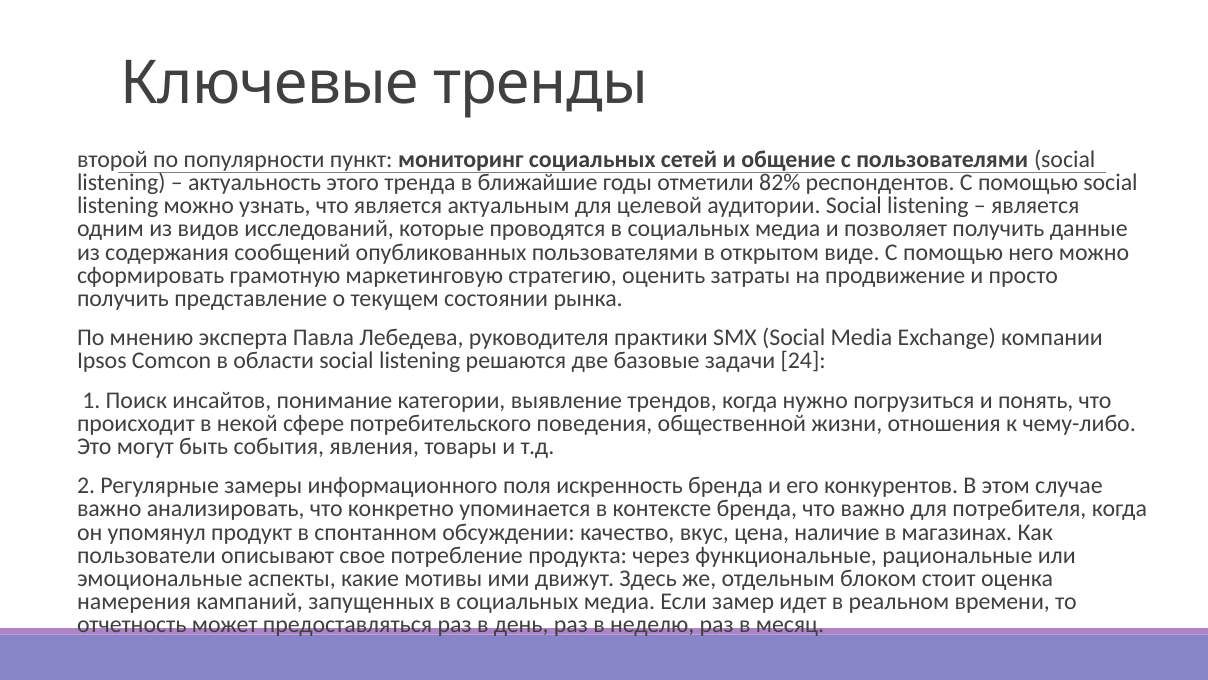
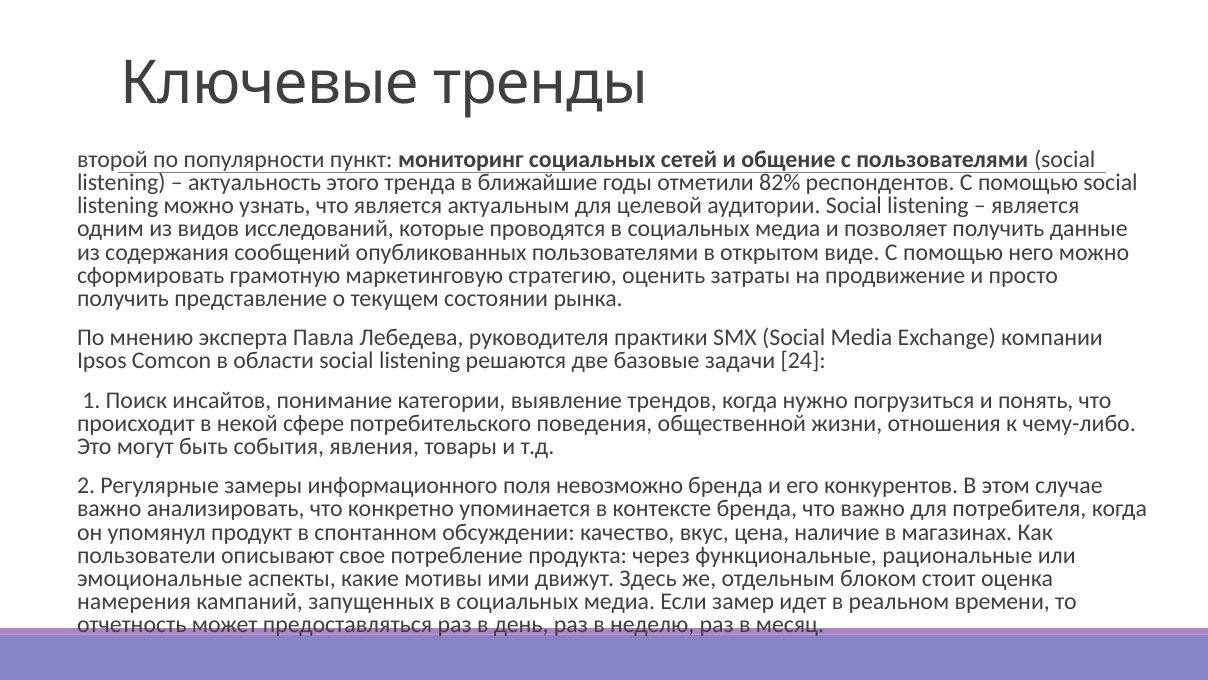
искренность: искренность -> невозможно (620, 485)
